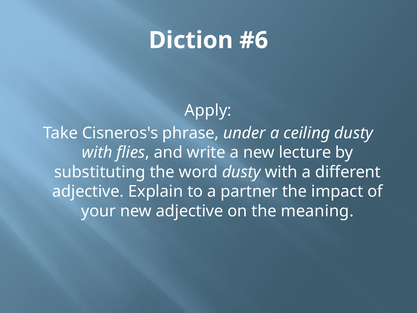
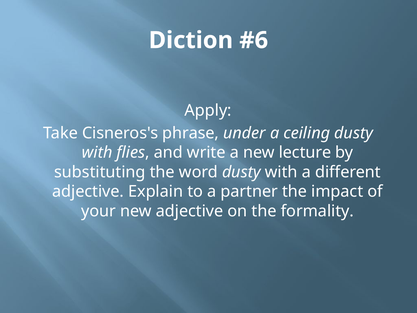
meaning: meaning -> formality (317, 211)
